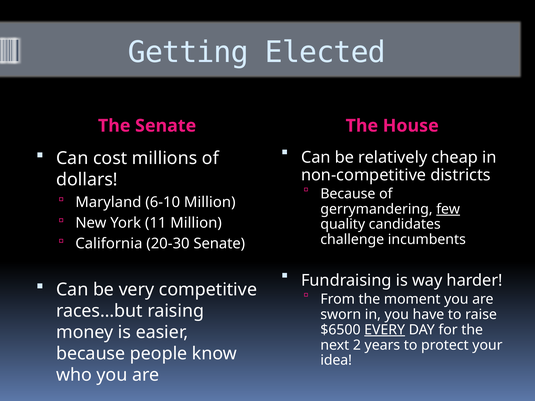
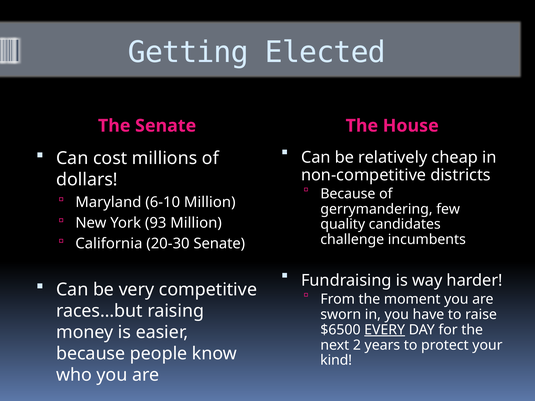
few underline: present -> none (448, 209)
11: 11 -> 93 (156, 223)
idea: idea -> kind (336, 360)
